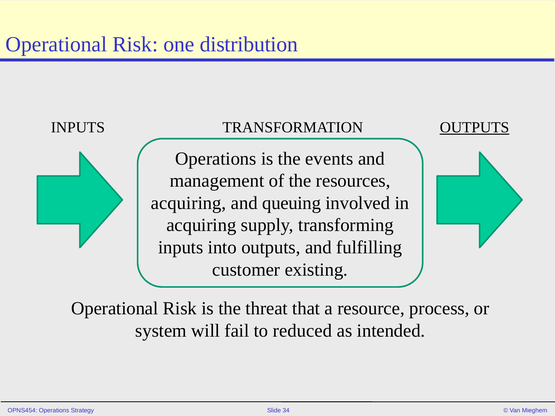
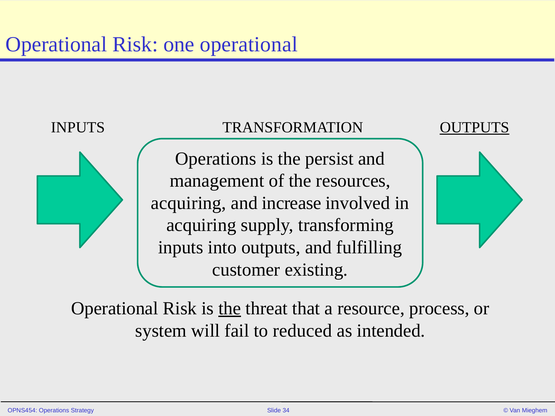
one distribution: distribution -> operational (249, 44)
events: events -> persist (329, 159)
queuing: queuing -> increase (292, 203)
the underline: none -> present (230, 309)
